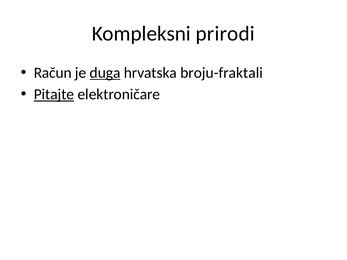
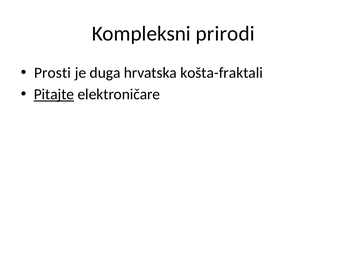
Račun: Račun -> Prosti (53, 73)
duga underline: present -> none (105, 73)
broju-fraktali: broju-fraktali -> košta-fraktali (222, 73)
